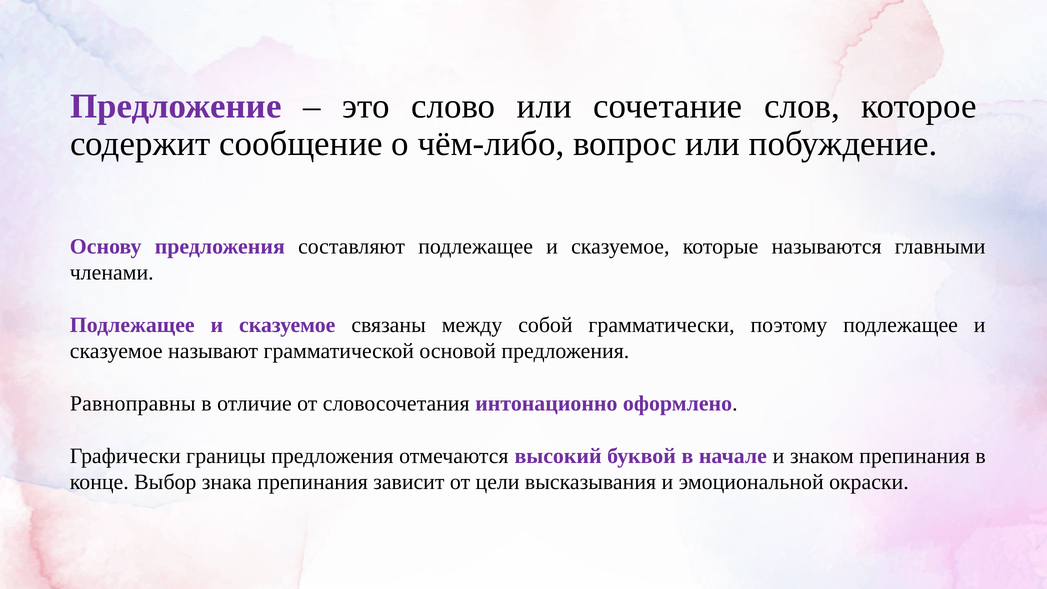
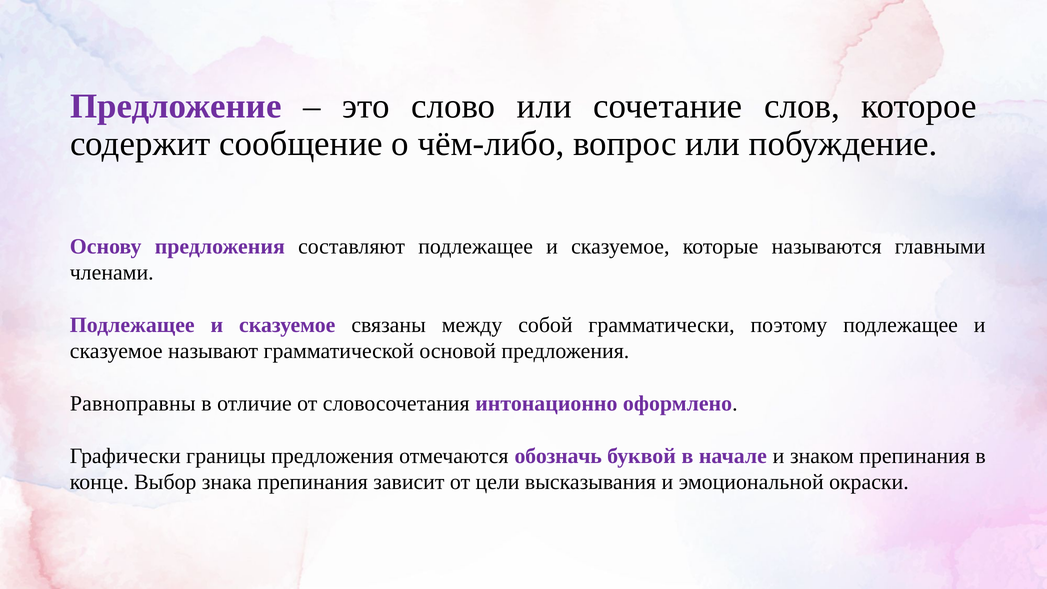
высокий: высокий -> обозначь (558, 456)
